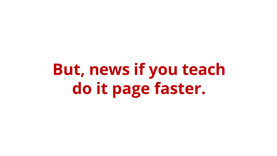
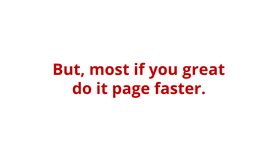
news: news -> most (109, 70)
teach: teach -> great (204, 70)
